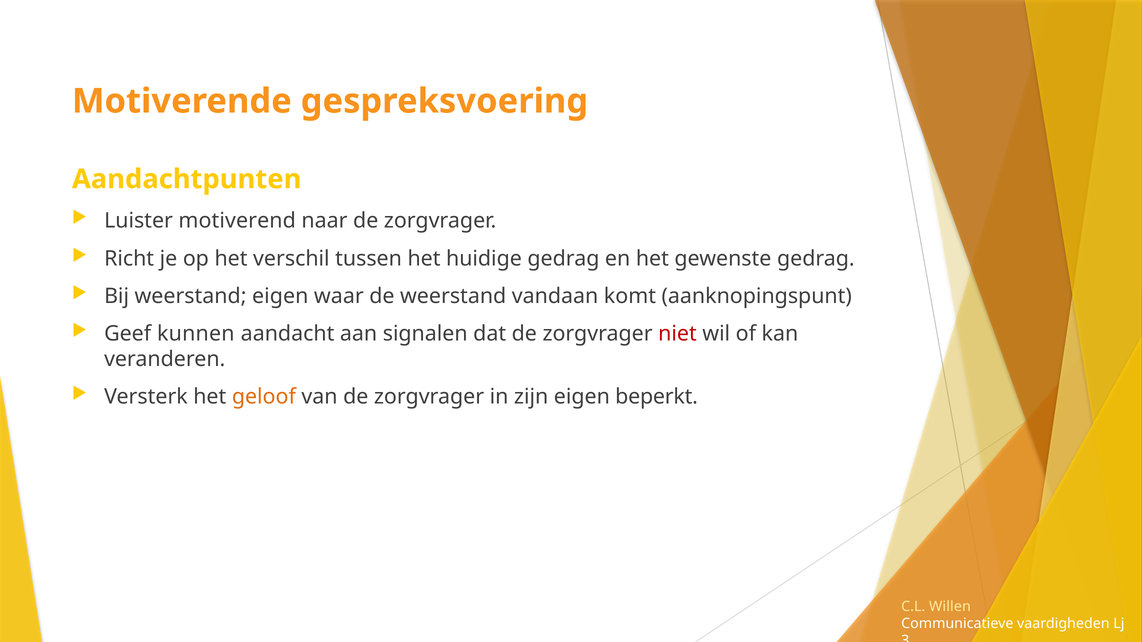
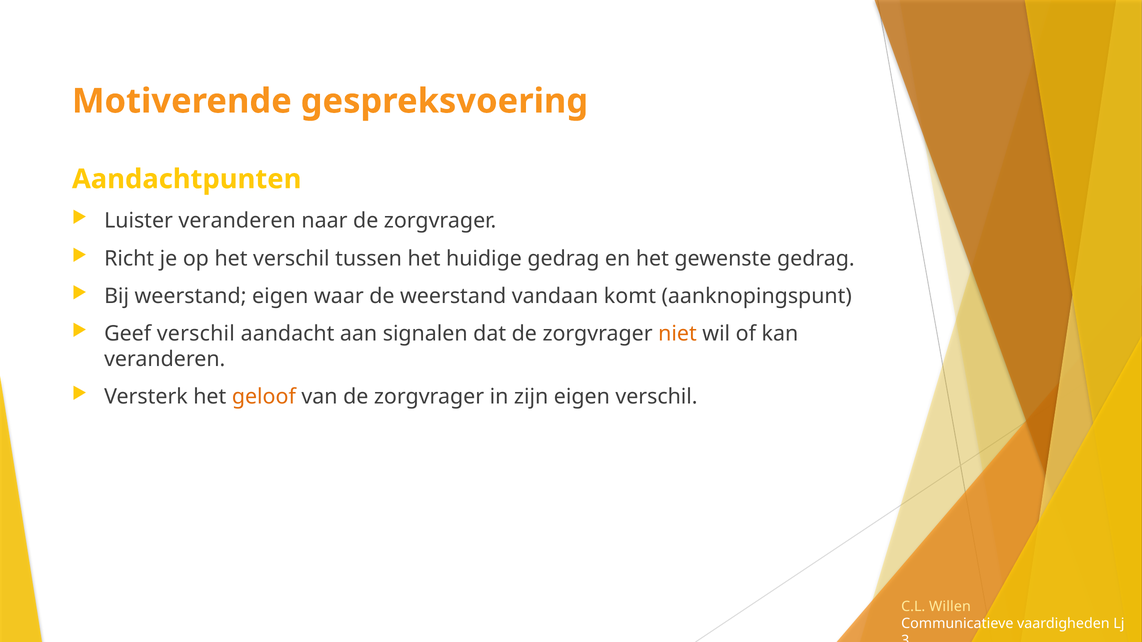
Luister motiverend: motiverend -> veranderen (237, 221)
Geef kunnen: kunnen -> verschil (196, 334)
niet colour: red -> orange (678, 334)
eigen beperkt: beperkt -> verschil (657, 397)
